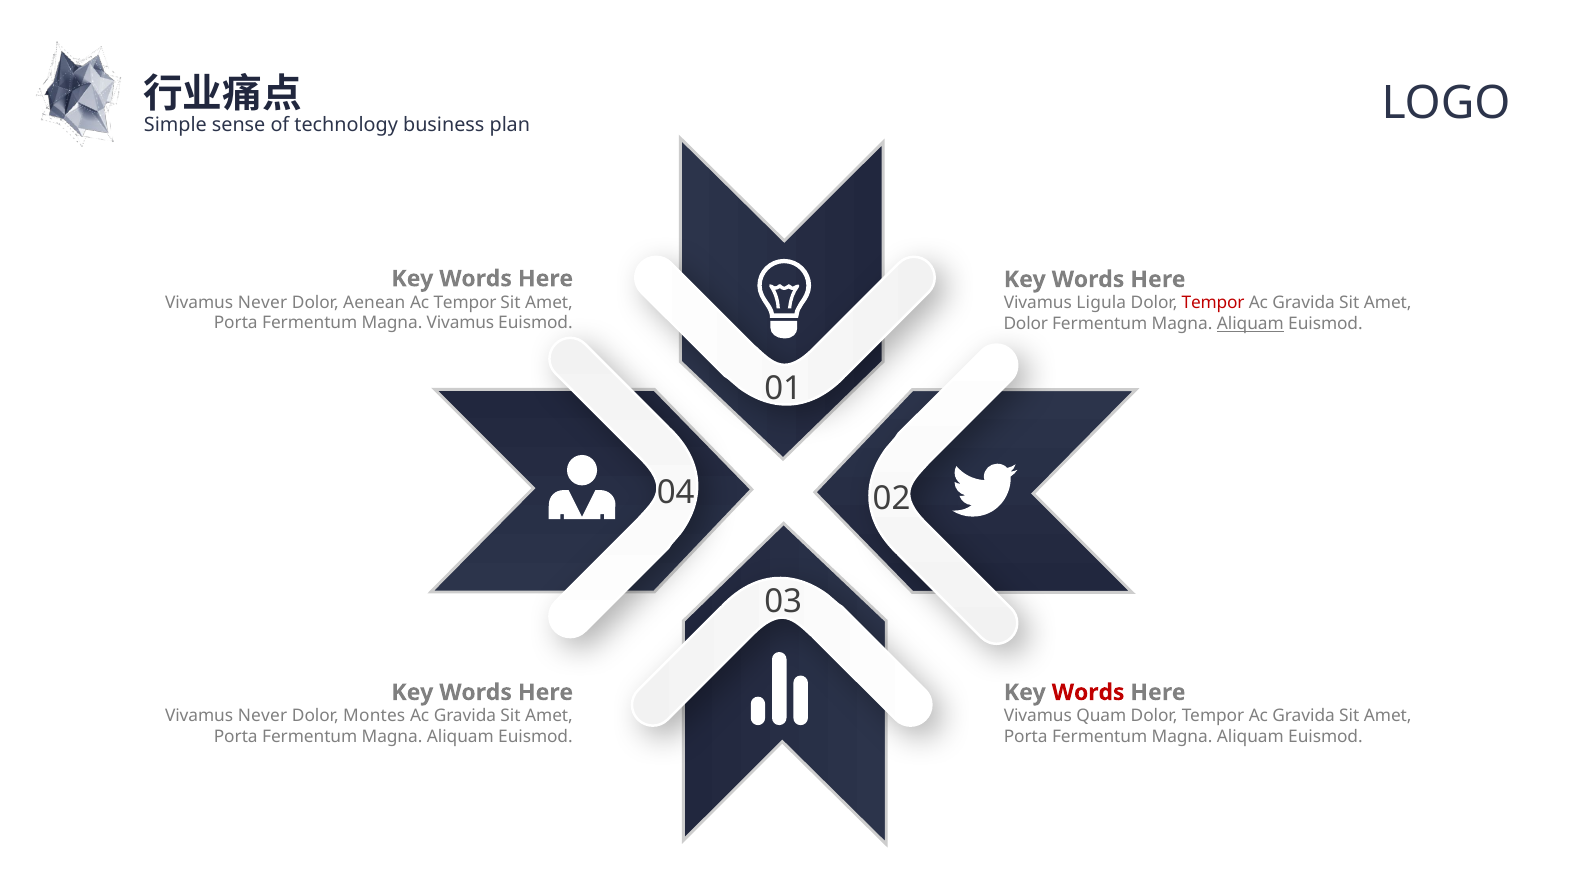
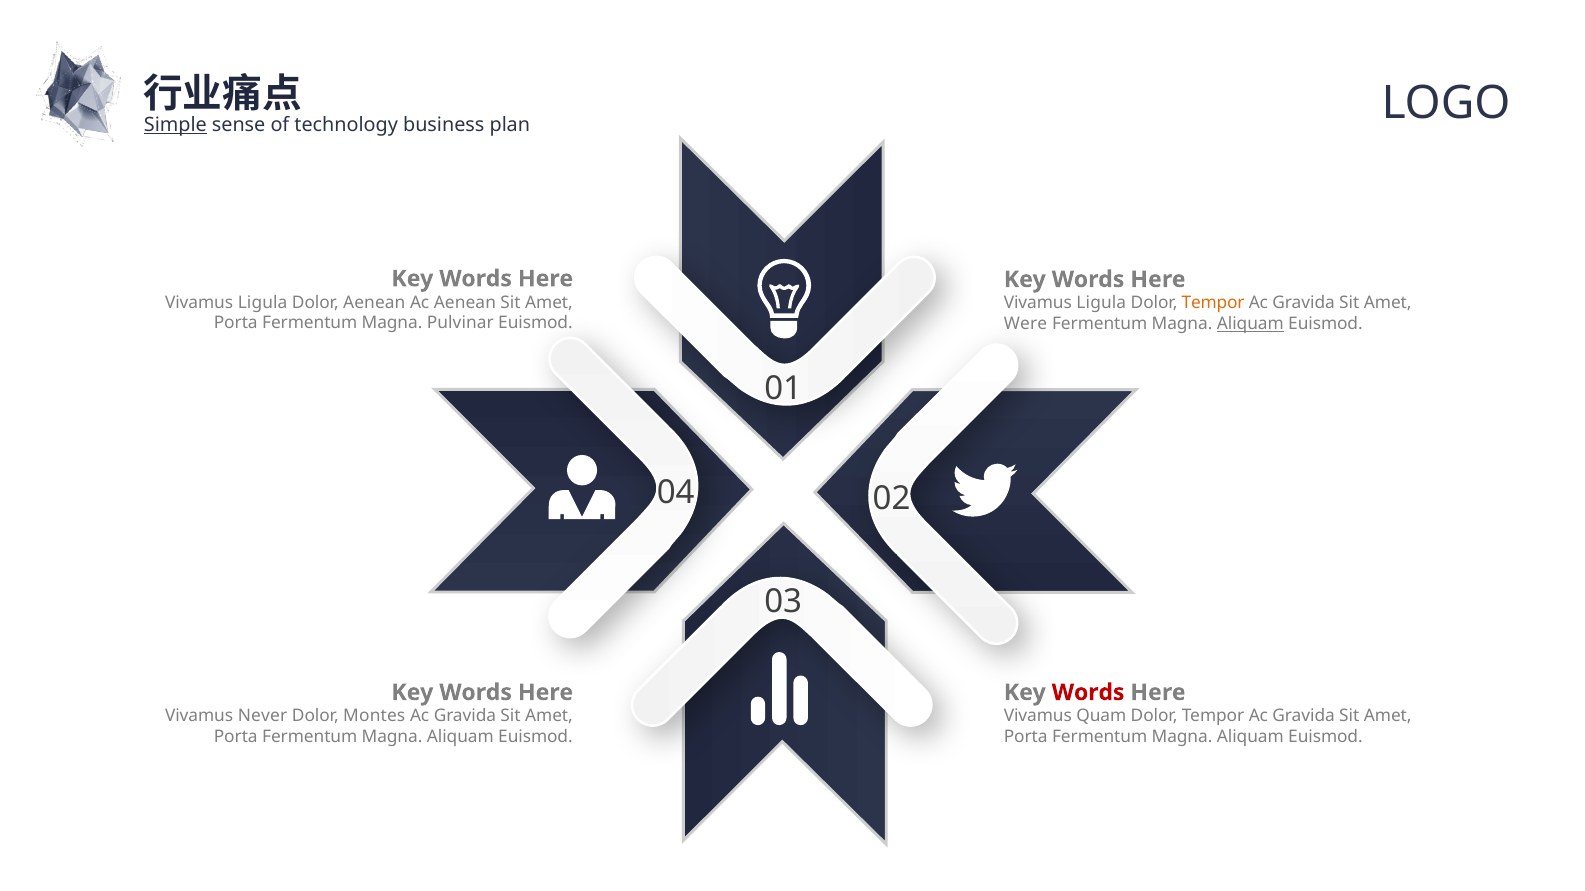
Simple underline: none -> present (175, 125)
Never: Never -> Ligula (263, 303)
Ac Tempor: Tempor -> Aenean (465, 303)
Tempor colour: red -> orange (1213, 303)
Magna Vivamus: Vivamus -> Pulvinar (460, 323)
Dolor: Dolor -> Were (1026, 324)
